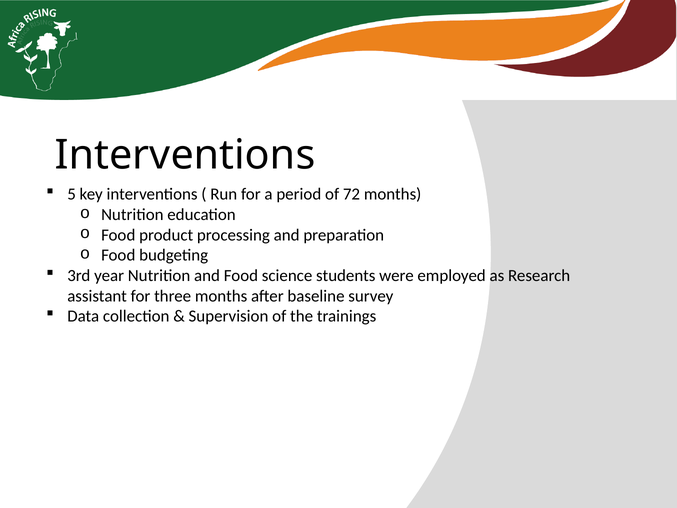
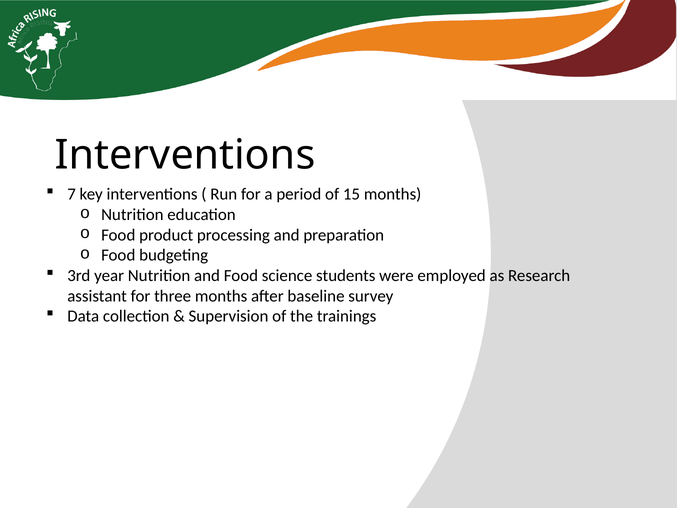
5: 5 -> 7 (72, 194)
72: 72 -> 15 (351, 194)
